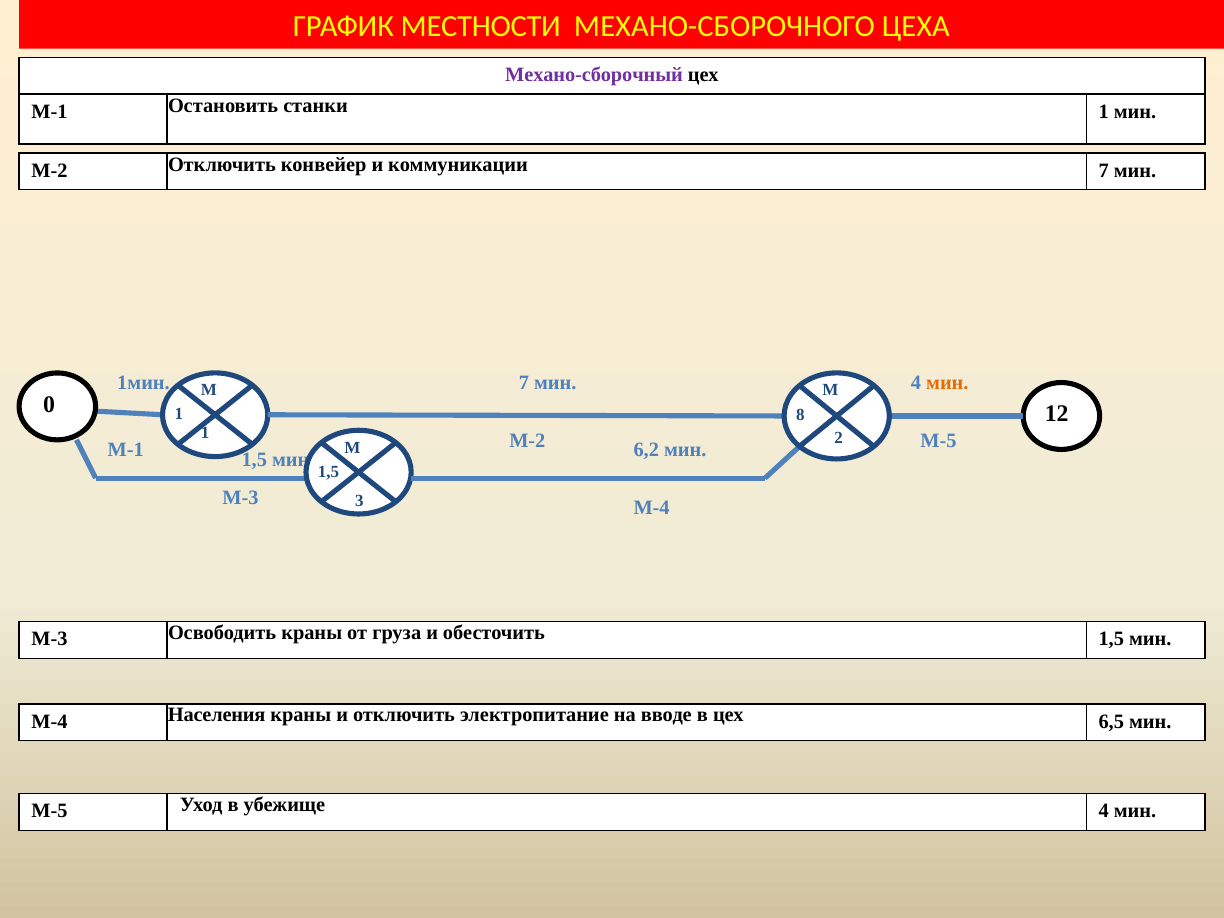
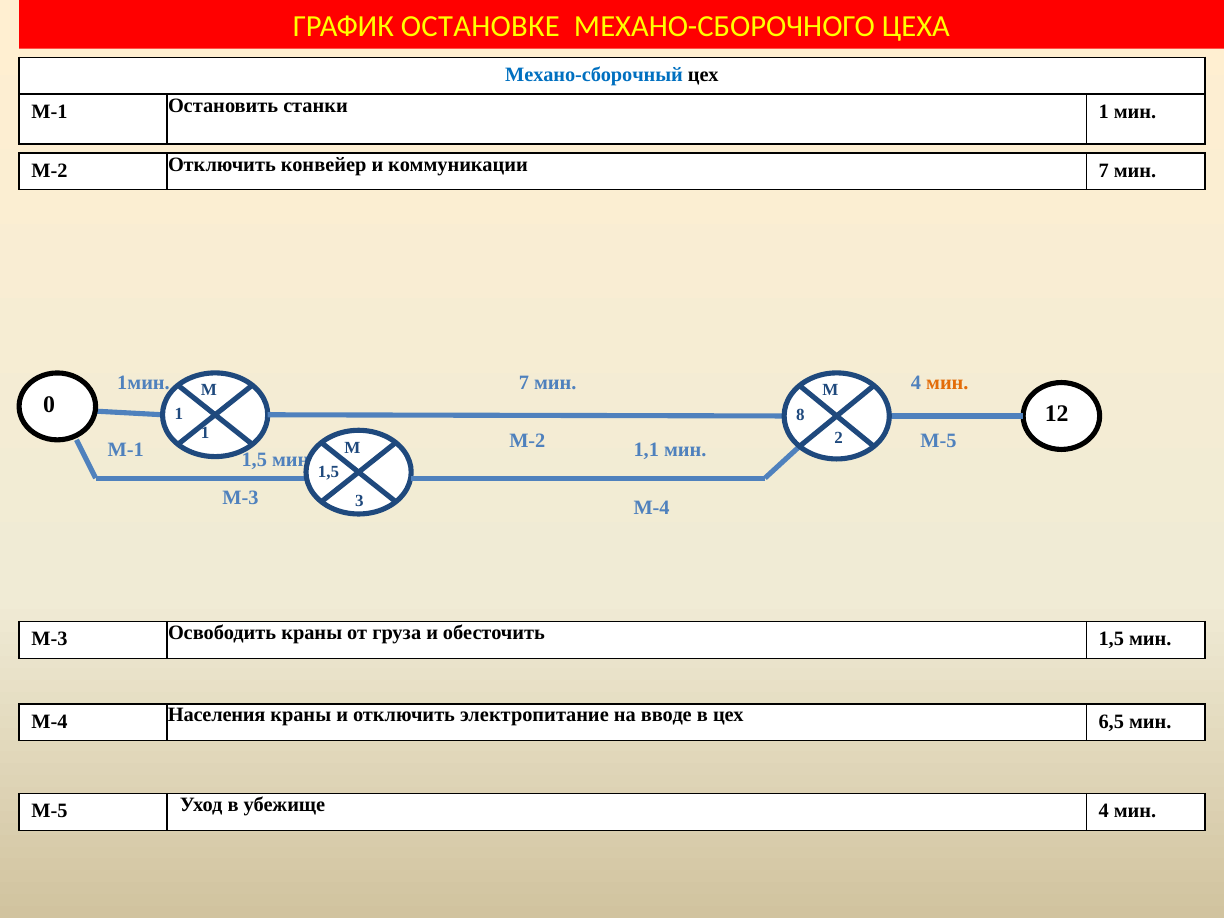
МЕСТНОСТИ: МЕСТНОСТИ -> ОСТАНОВКЕ (480, 26)
Механо-сборочный colour: purple -> blue (594, 75)
6,2: 6,2 -> 1,1 (646, 450)
